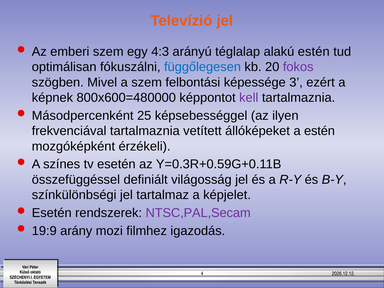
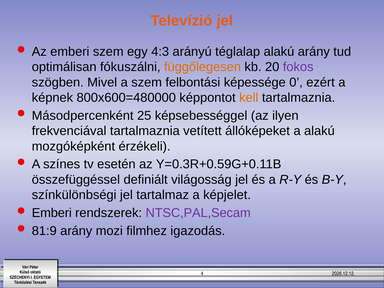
alakú estén: estén -> arány (314, 52)
függőlegesen colour: blue -> orange (203, 67)
3: 3 -> 0 (296, 82)
kell colour: purple -> orange (249, 98)
a estén: estén -> alakú (319, 131)
Esetén: Esetén -> Emberi (52, 213)
19:9: 19:9 -> 81:9 (44, 231)
